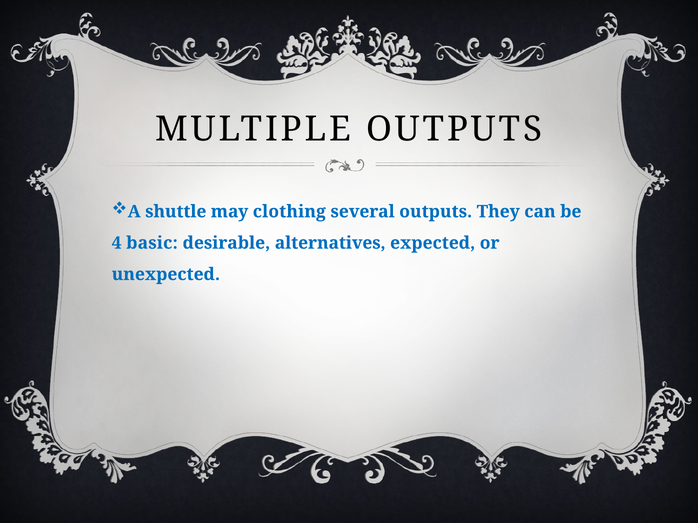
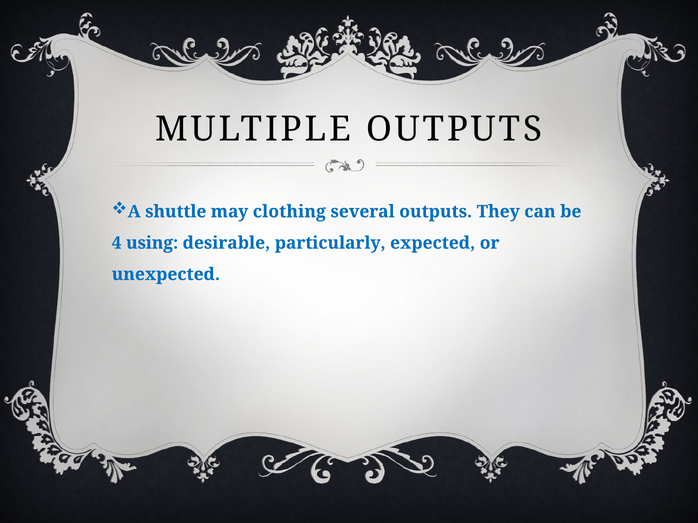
basic: basic -> using (152, 243)
alternatives: alternatives -> particularly (330, 243)
